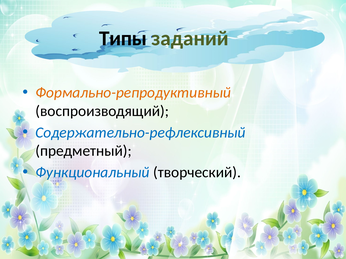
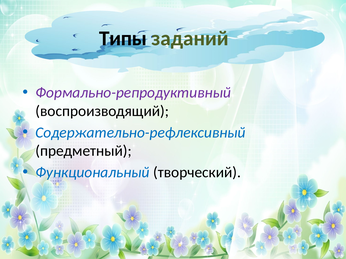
Формально-репродуктивный colour: orange -> purple (133, 93)
